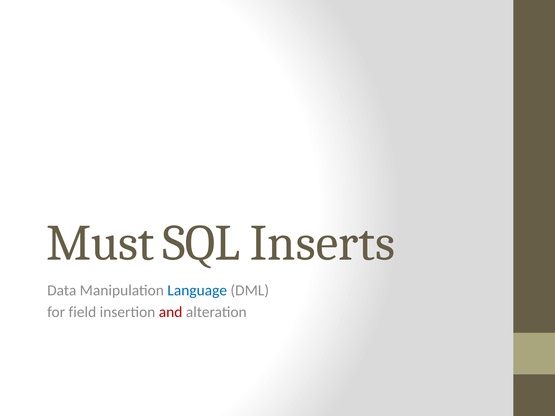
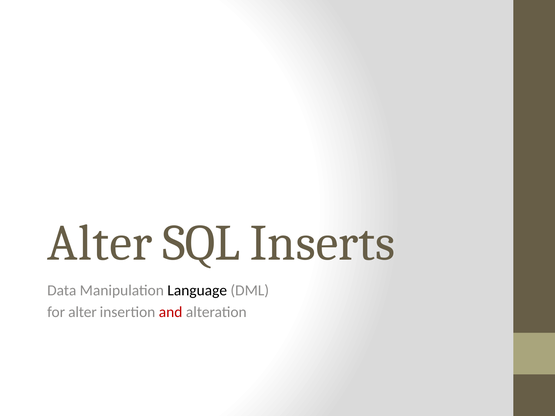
Must: Must -> Alter (100, 243)
Language colour: blue -> black (197, 291)
for field: field -> alter (82, 312)
